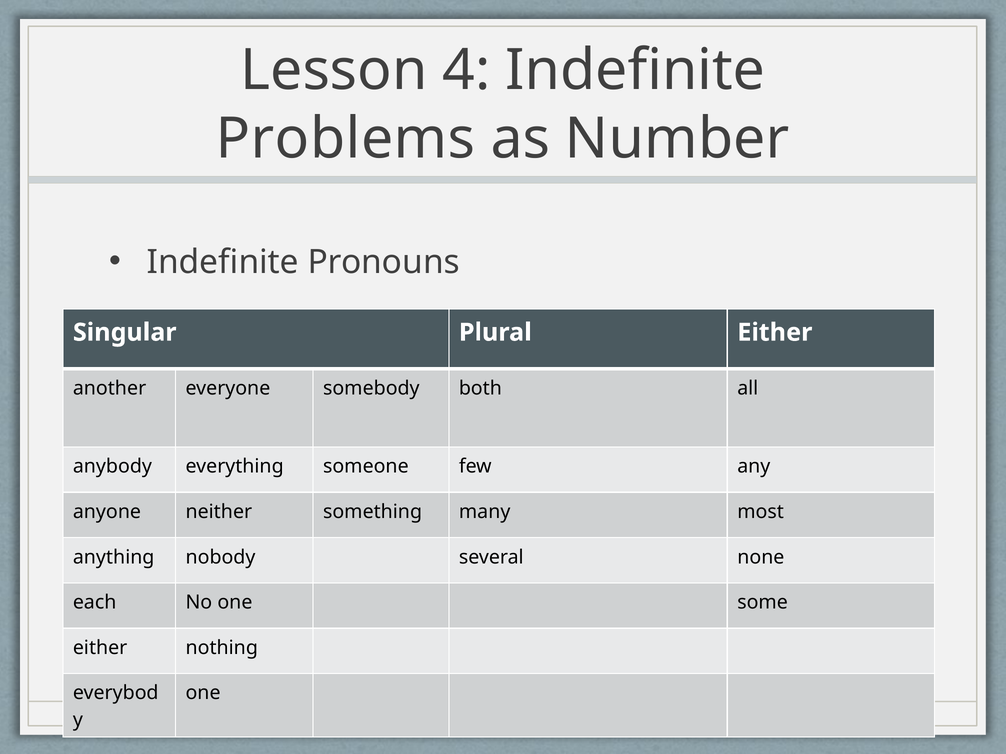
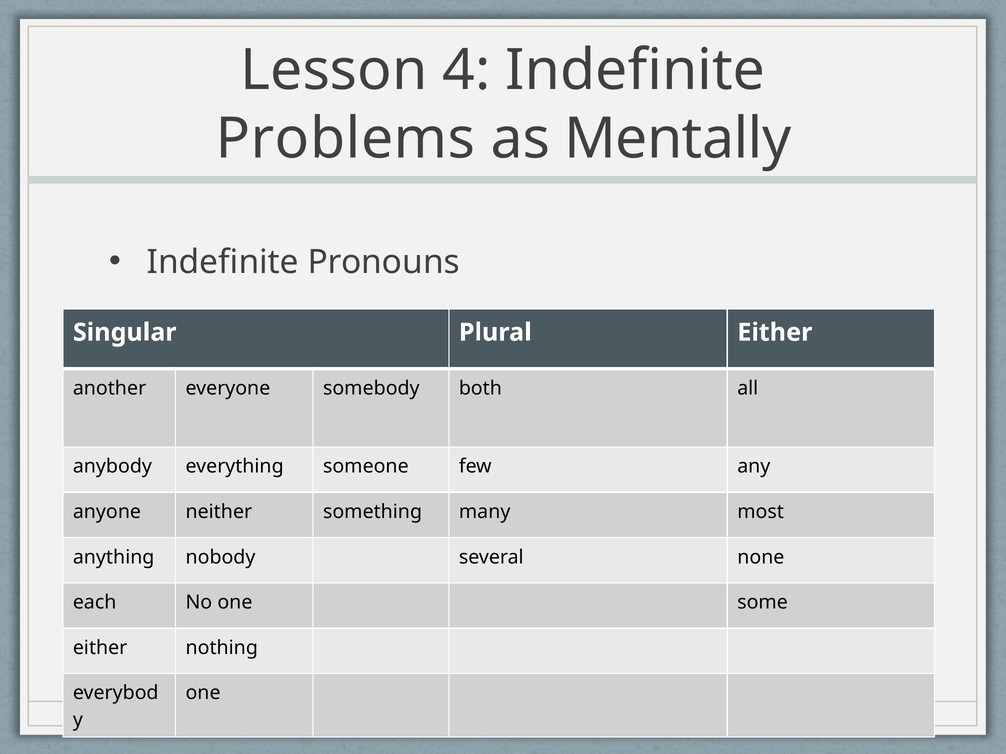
Number: Number -> Mentally (678, 139)
